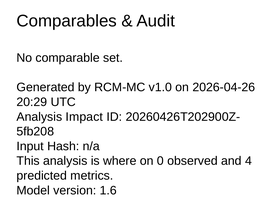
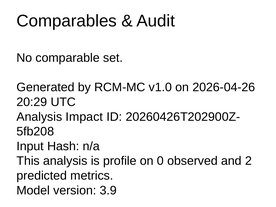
where: where -> profile (120, 161)
4: 4 -> 2 (248, 161)
1.6: 1.6 -> 3.9 (108, 190)
